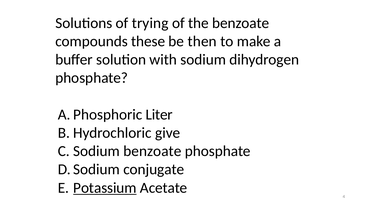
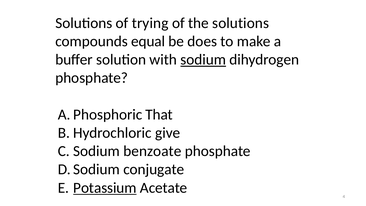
the benzoate: benzoate -> solutions (241, 23)
these: these -> equal (148, 41)
then: then -> does (202, 41)
sodium underline: none -> present (203, 60)
Liter: Liter -> That (159, 114)
